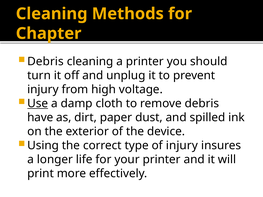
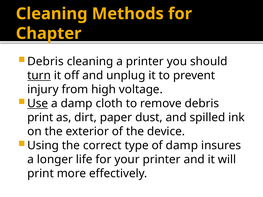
turn underline: none -> present (39, 76)
have: have -> print (40, 118)
of injury: injury -> damp (182, 146)
